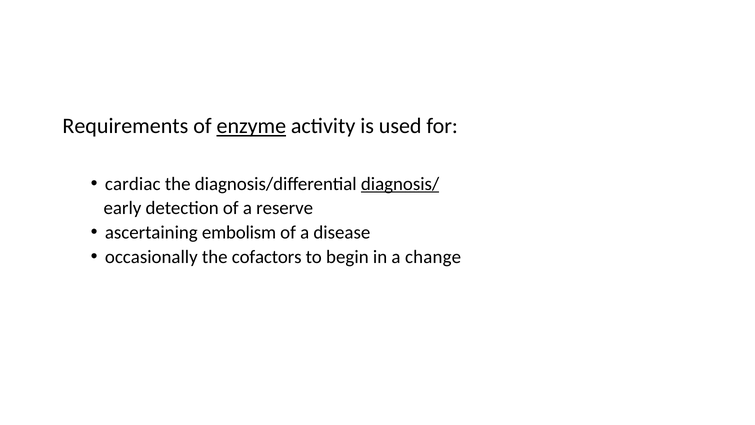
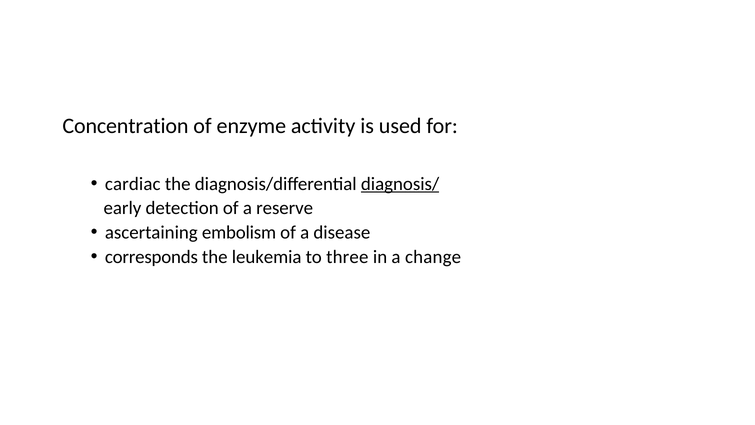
Requirements: Requirements -> Concentration (125, 126)
enzyme underline: present -> none (251, 126)
occasionally: occasionally -> corresponds (151, 257)
cofactors: cofactors -> leukemia (267, 257)
begin: begin -> three (347, 257)
